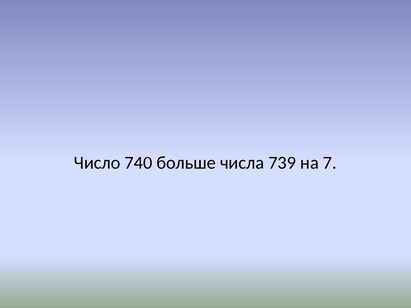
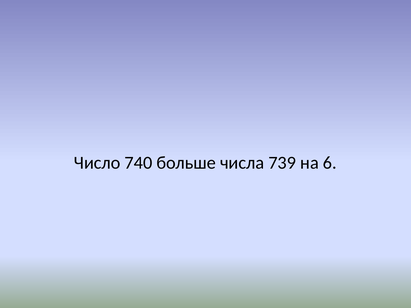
7: 7 -> 6 (330, 163)
